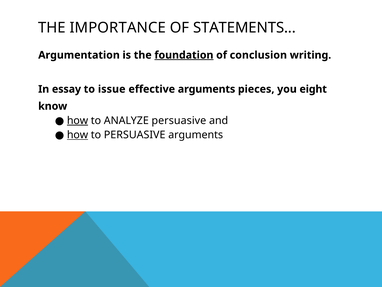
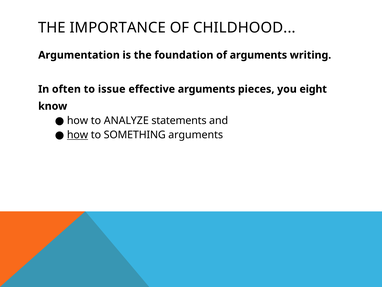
STATEMENTS: STATEMENTS -> CHILDHOOD (244, 28)
foundation underline: present -> none (184, 55)
of conclusion: conclusion -> arguments (258, 55)
essay: essay -> often (66, 89)
how underline: present -> none (78, 120)
ANALYZE persuasive: persuasive -> statements (179, 120)
to PERSUASIVE: PERSUASIVE -> SOMETHING (135, 135)
